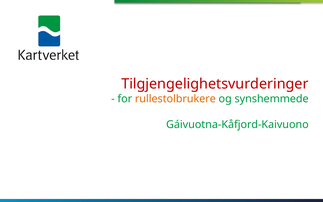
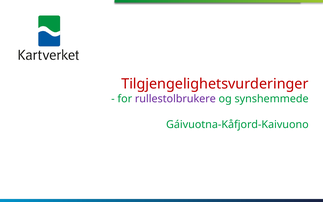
rullestolbrukere colour: orange -> purple (175, 99)
